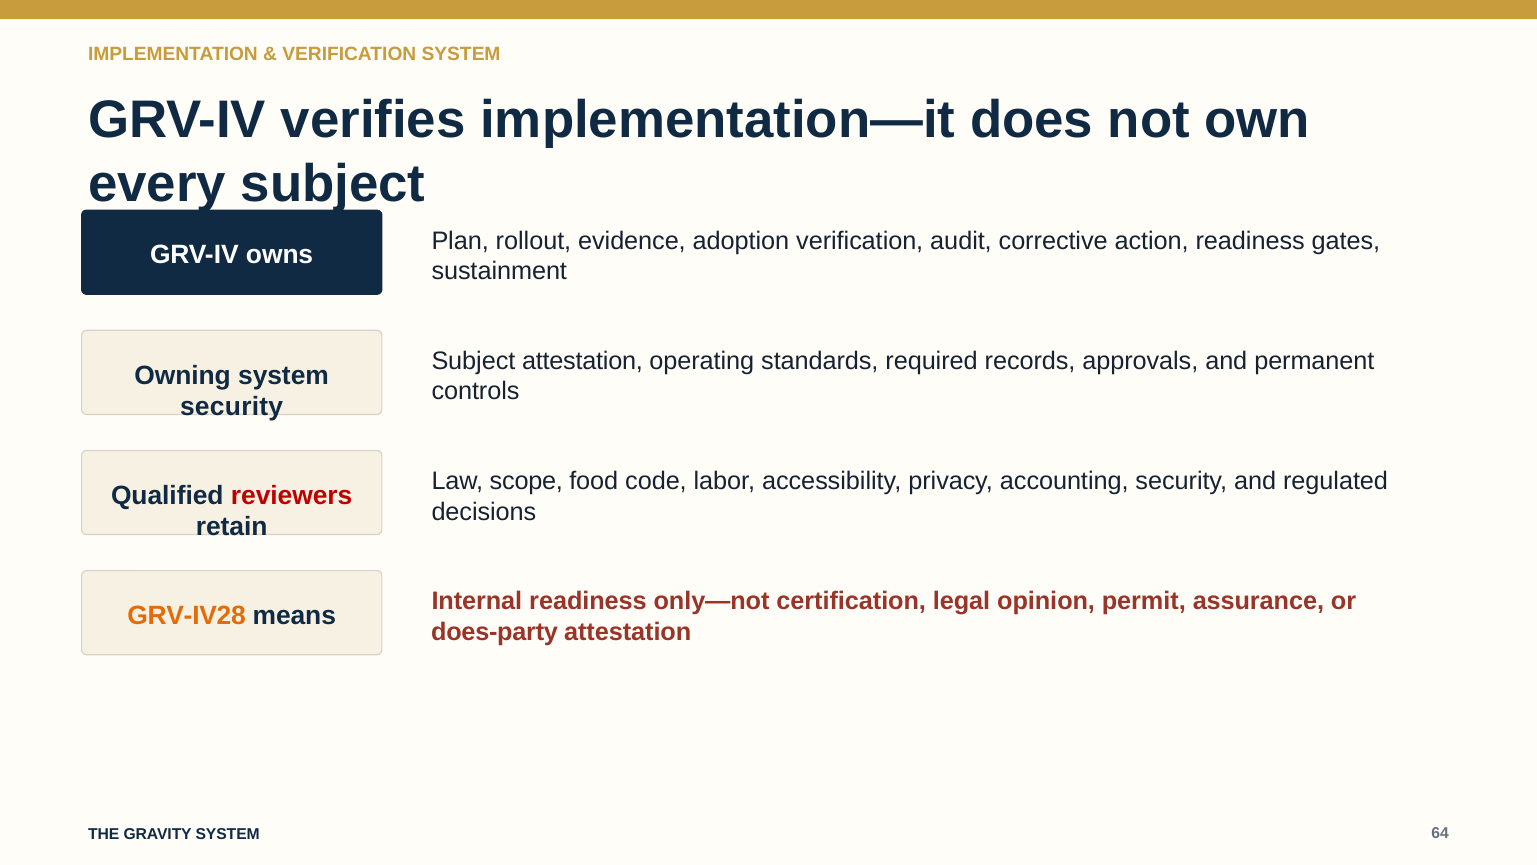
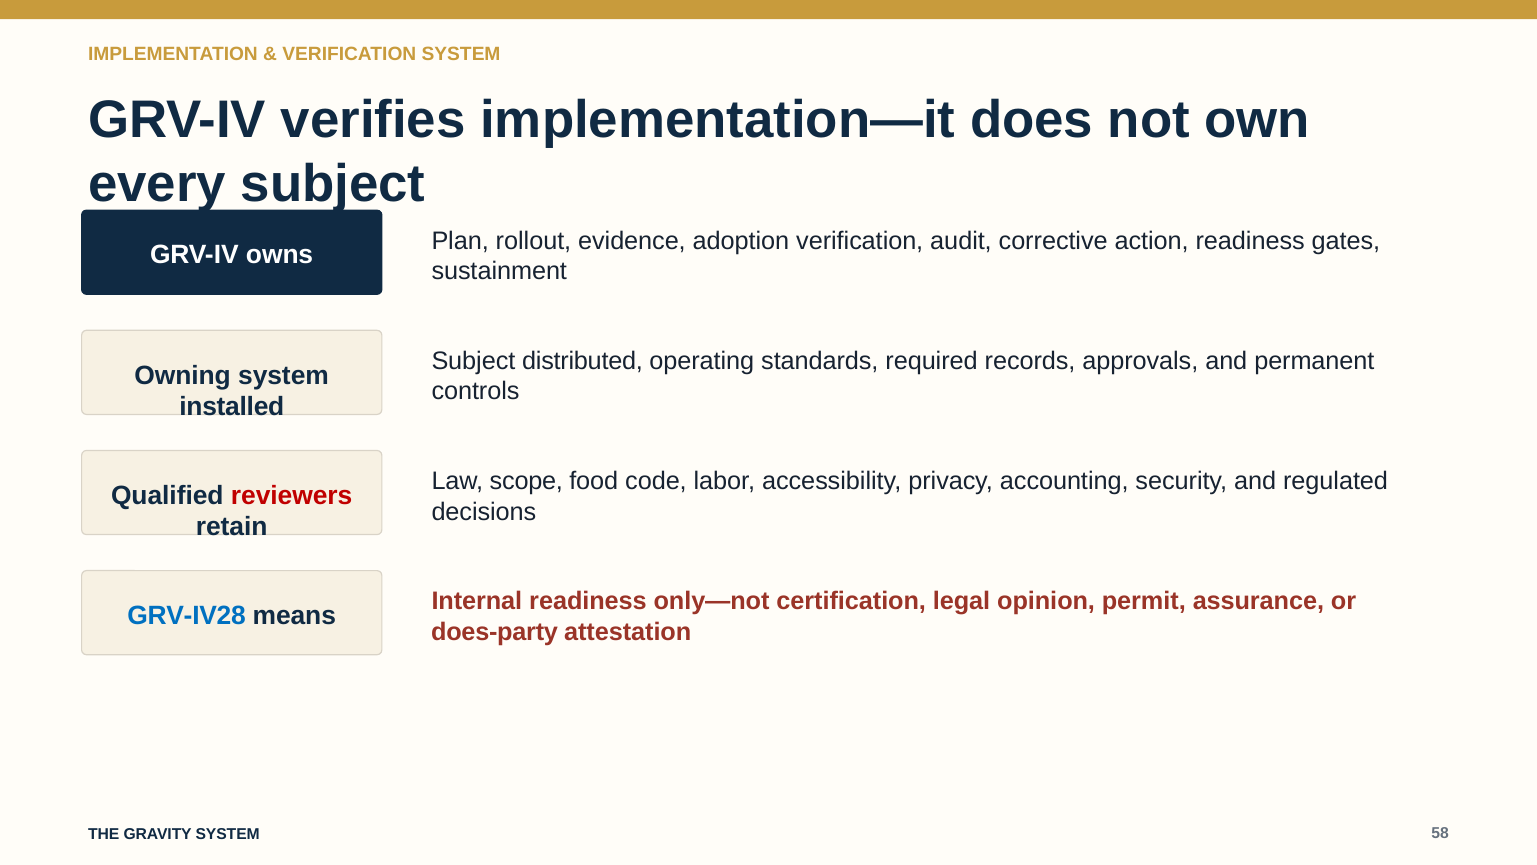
Subject attestation: attestation -> distributed (583, 361)
security: security -> installed (232, 407)
GRV-IV28 colour: orange -> blue (187, 615)
64: 64 -> 58 (1440, 833)
